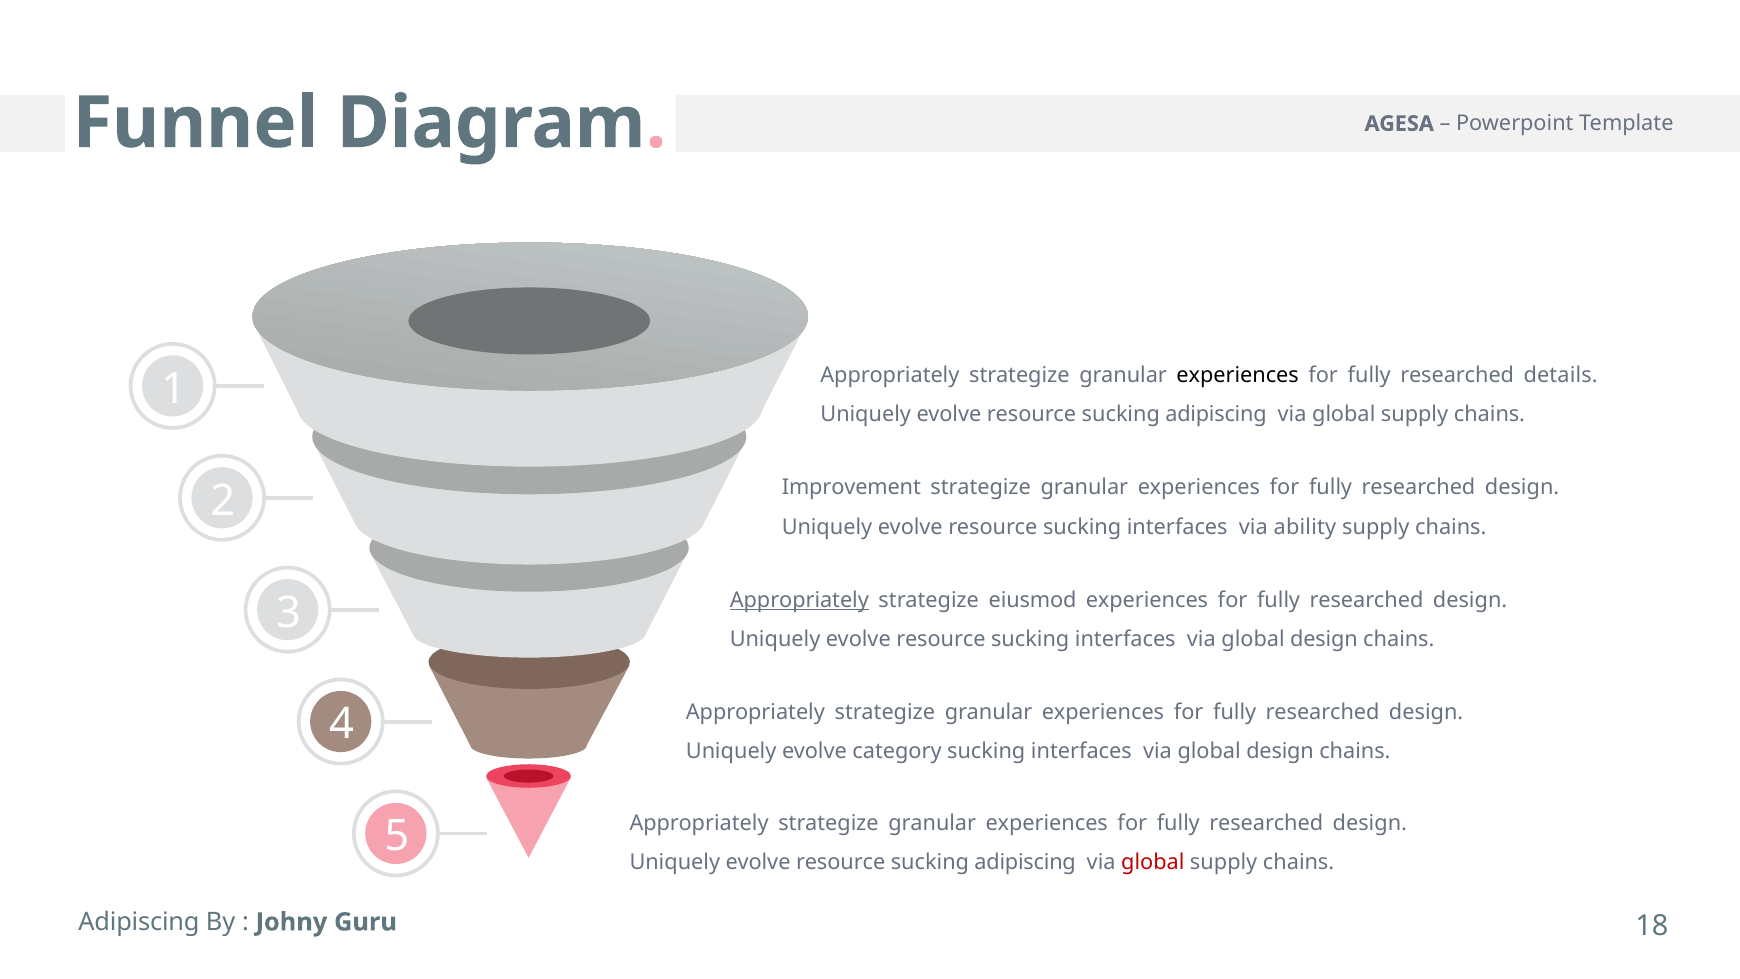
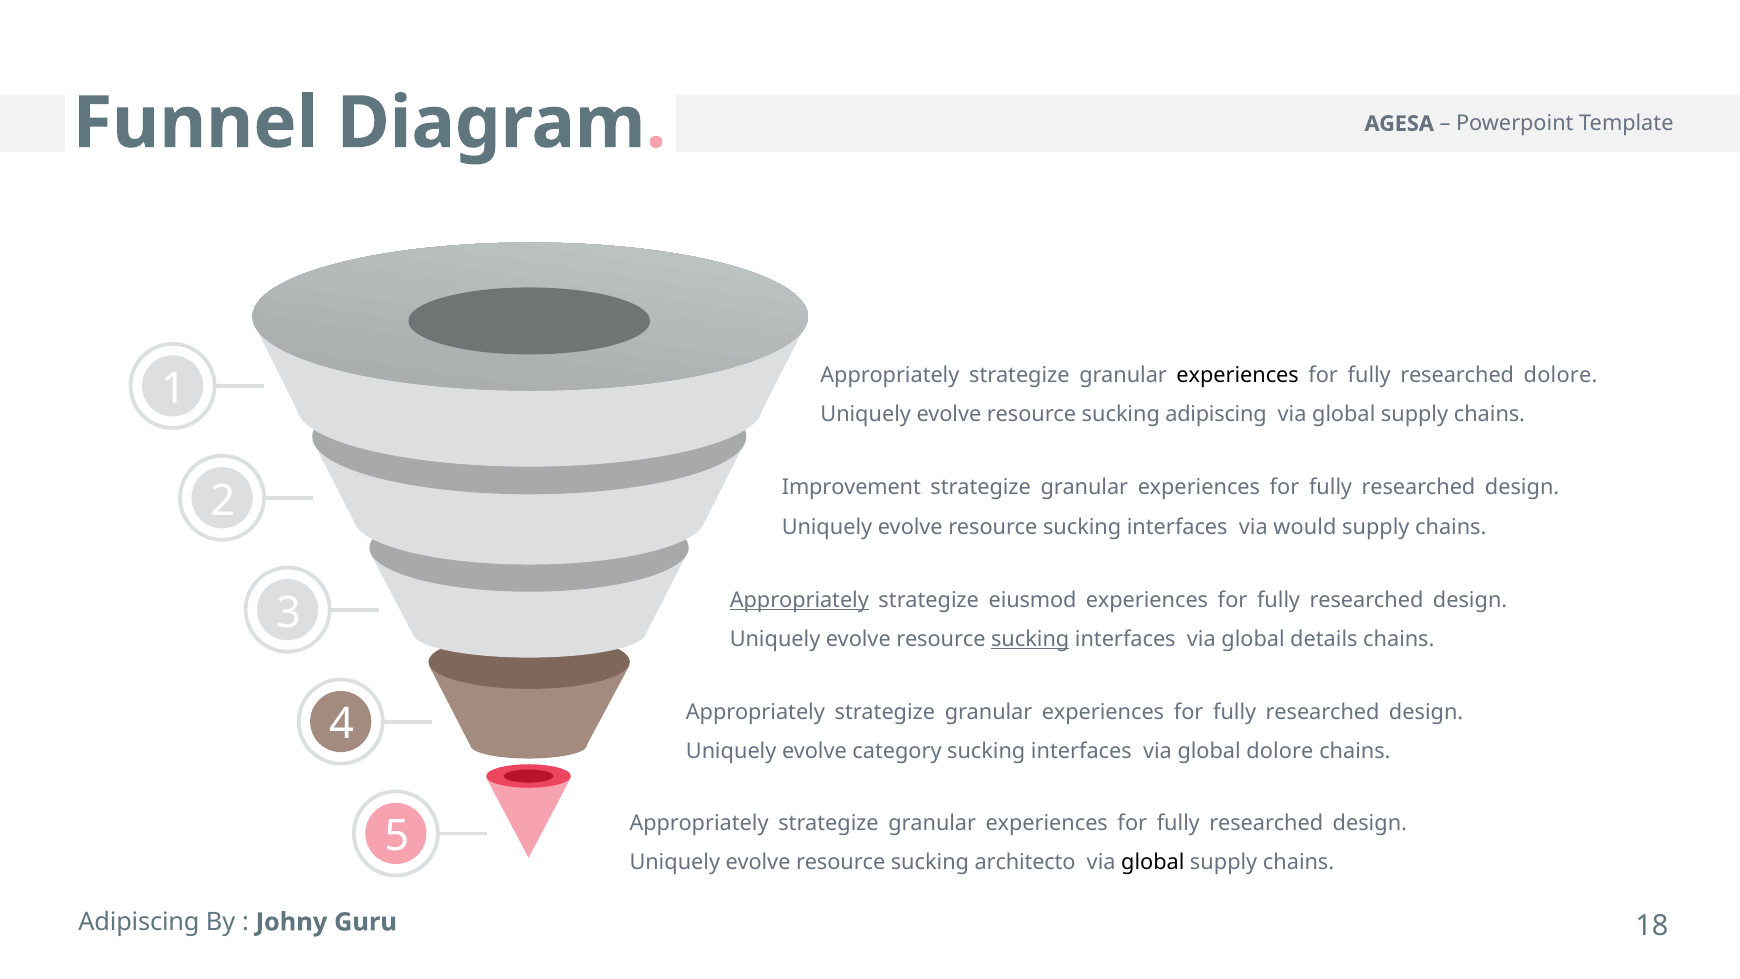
researched details: details -> dolore (1561, 375)
ability: ability -> would (1305, 527)
sucking underline: none -> present (1030, 639)
design: design -> details (1324, 639)
design: design -> dolore (1280, 751)
adipiscing: adipiscing -> architecto (1025, 862)
global colour: red -> black (1153, 862)
